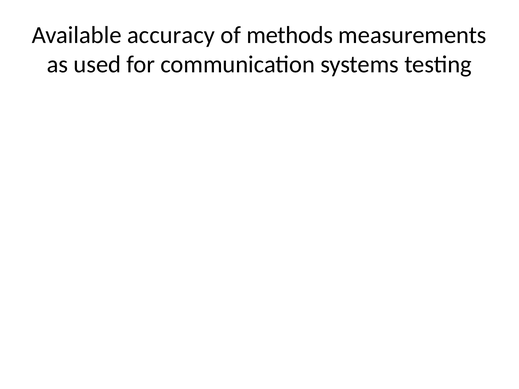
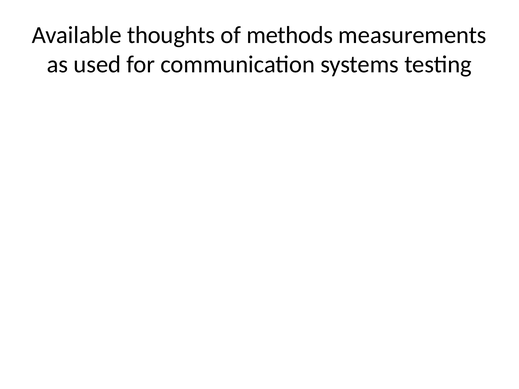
accuracy: accuracy -> thoughts (171, 35)
